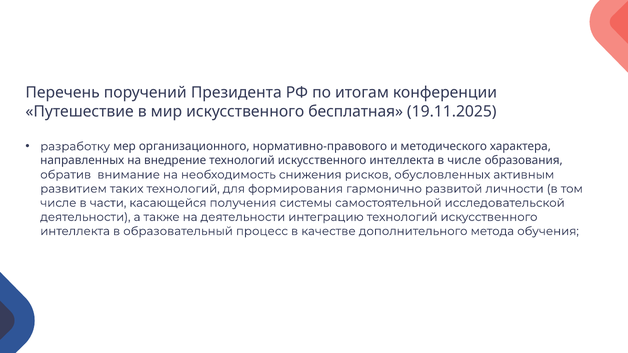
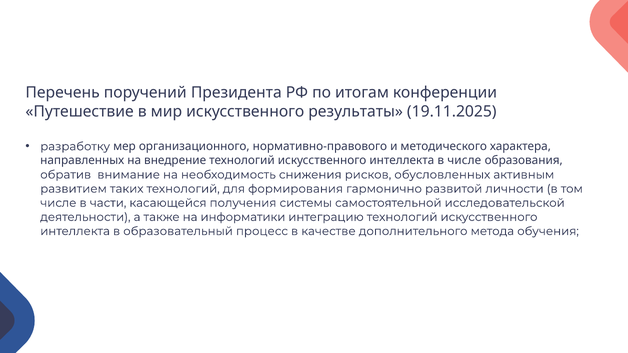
бесплатная: бесплатная -> результаты (356, 111)
на деятельности: деятельности -> информатики (243, 217)
